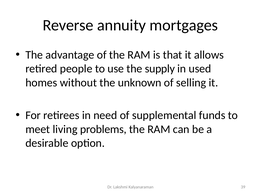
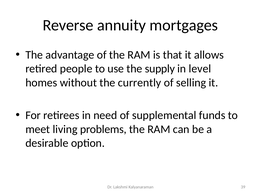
used: used -> level (200, 69)
unknown: unknown -> currently (140, 83)
